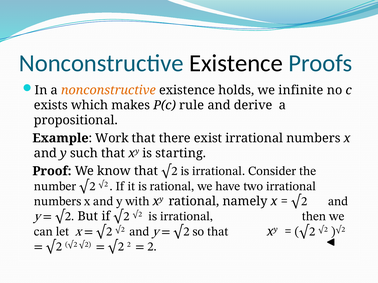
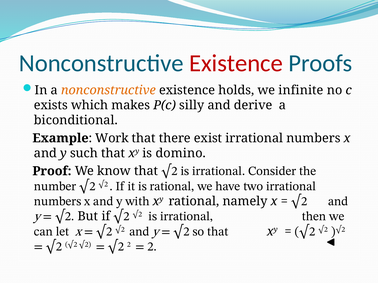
Existence colour: black -> red (236, 63)
rule: rule -> silly (192, 105)
propositional: propositional -> biconditional (76, 121)
starting: starting -> domino (181, 154)
